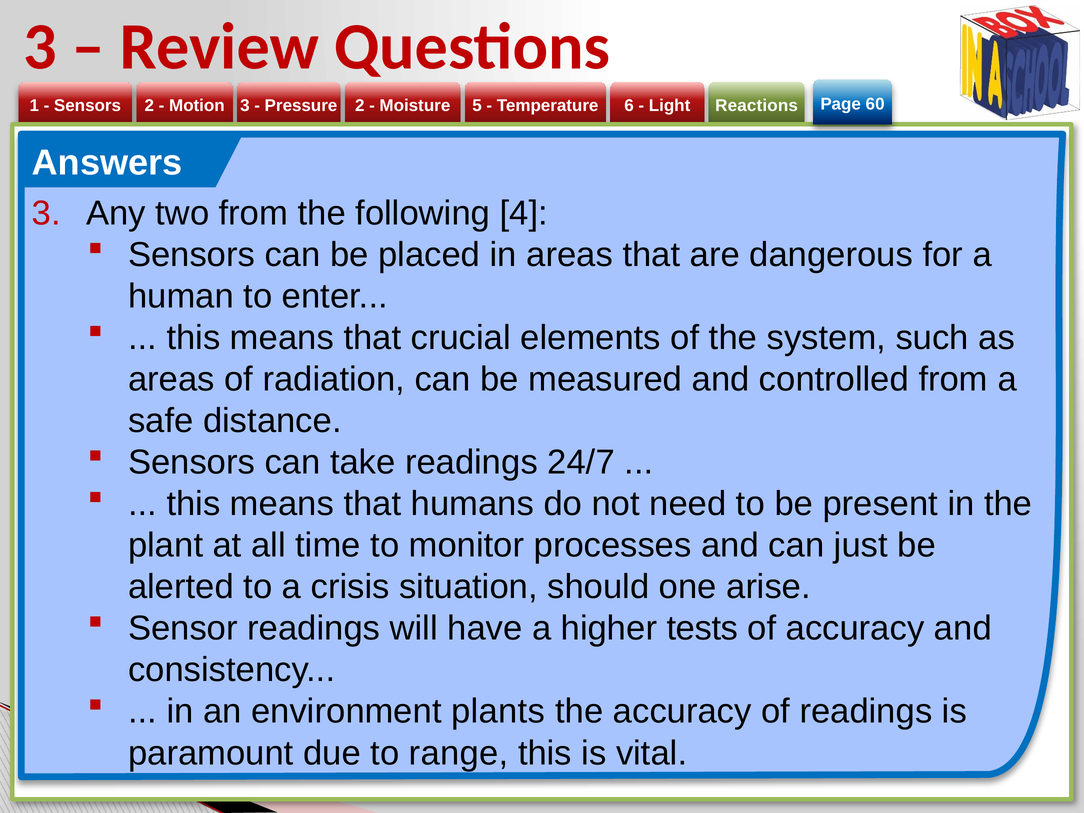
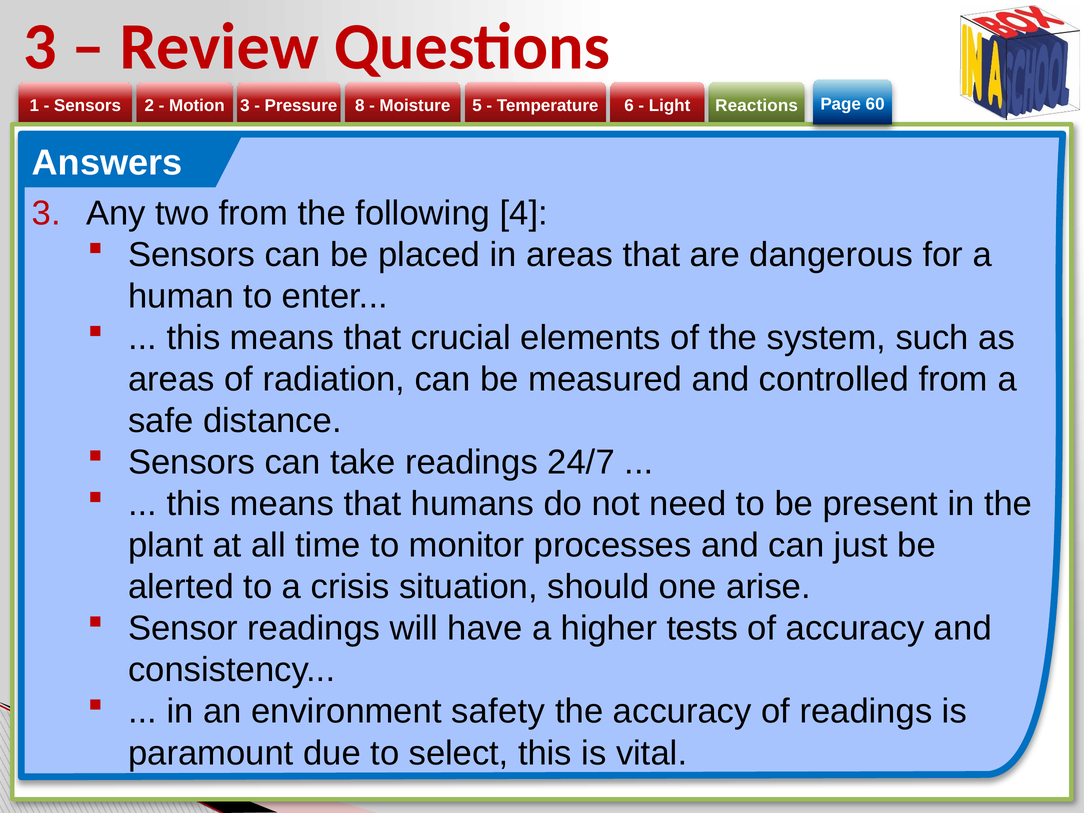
2: 2 -> 8 (360, 105)
plants: plants -> safety (498, 712)
range: range -> select (459, 753)
